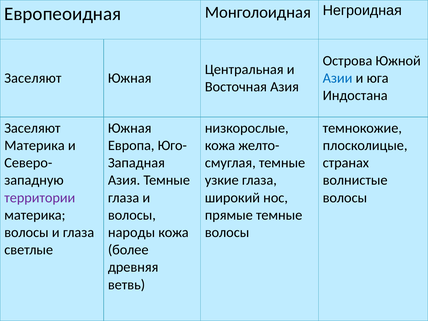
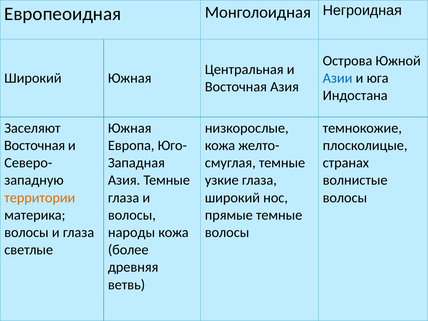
Заселяют: Заселяют -> Широкий (33, 78)
Материка: Материка -> Восточная (35, 145)
территории colour: purple -> orange (40, 198)
